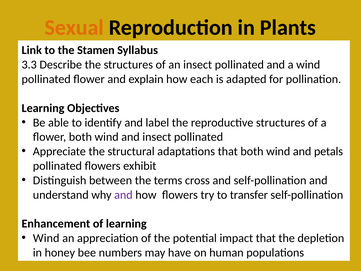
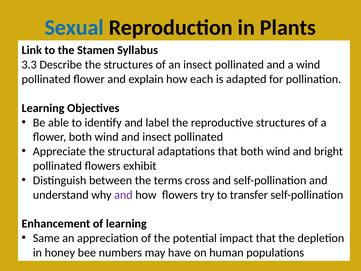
Sexual colour: orange -> blue (74, 27)
petals: petals -> bright (328, 151)
Wind: Wind -> Same (46, 238)
